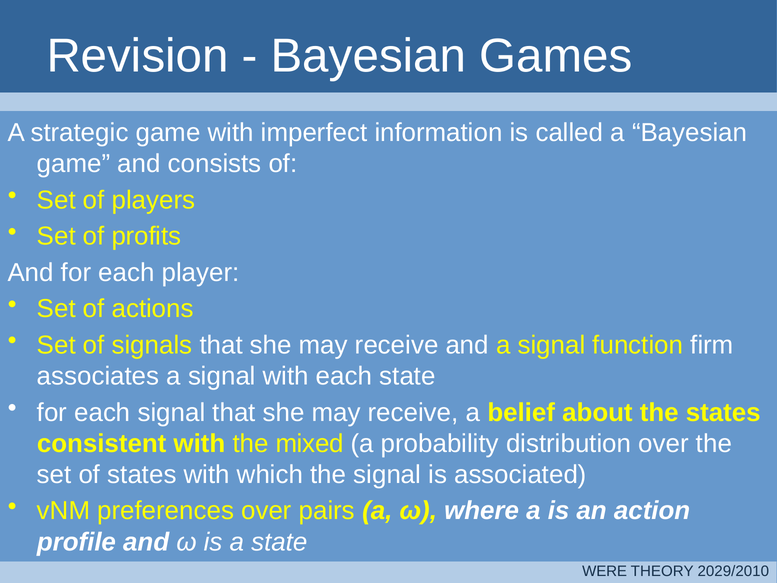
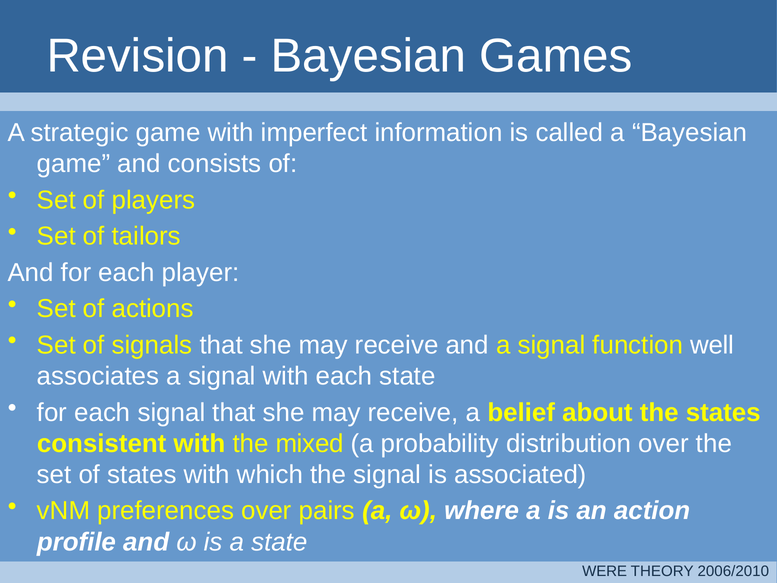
profits: profits -> tailors (146, 236)
firm: firm -> well (712, 345)
2029/2010: 2029/2010 -> 2006/2010 (733, 571)
